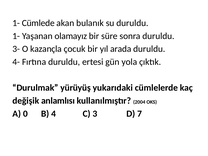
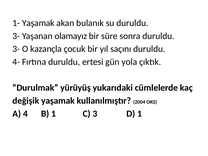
1- Cümlede: Cümlede -> Yaşamak (38, 23)
1-: 1- -> 3- (16, 36)
arada: arada -> saçını (121, 49)
değişik anlamlısı: anlamlısı -> yaşamak (58, 101)
0: 0 -> 4 (25, 114)
B 4: 4 -> 1 (54, 114)
D 7: 7 -> 1 (140, 114)
